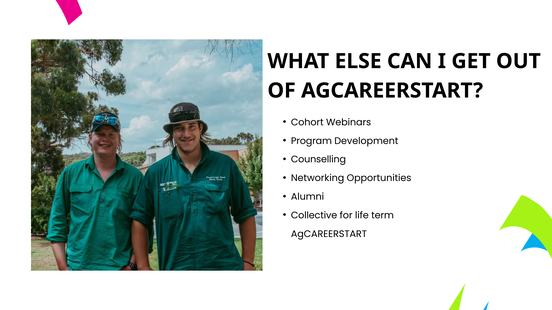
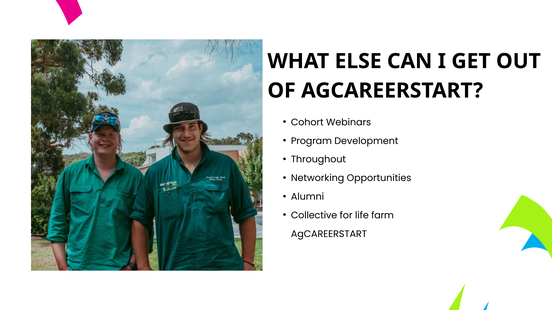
Counselling: Counselling -> Throughout (318, 160)
term: term -> farm (383, 216)
